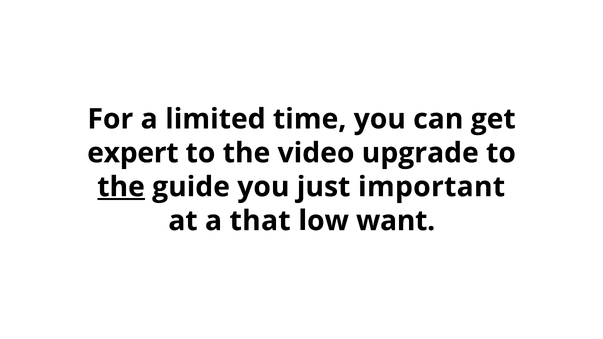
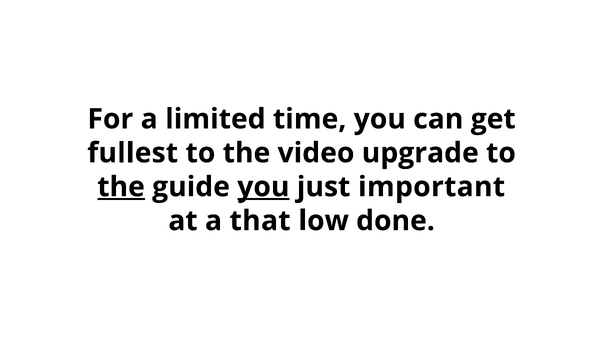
expert: expert -> fullest (133, 153)
you underline: none -> present (263, 187)
want: want -> done (395, 221)
